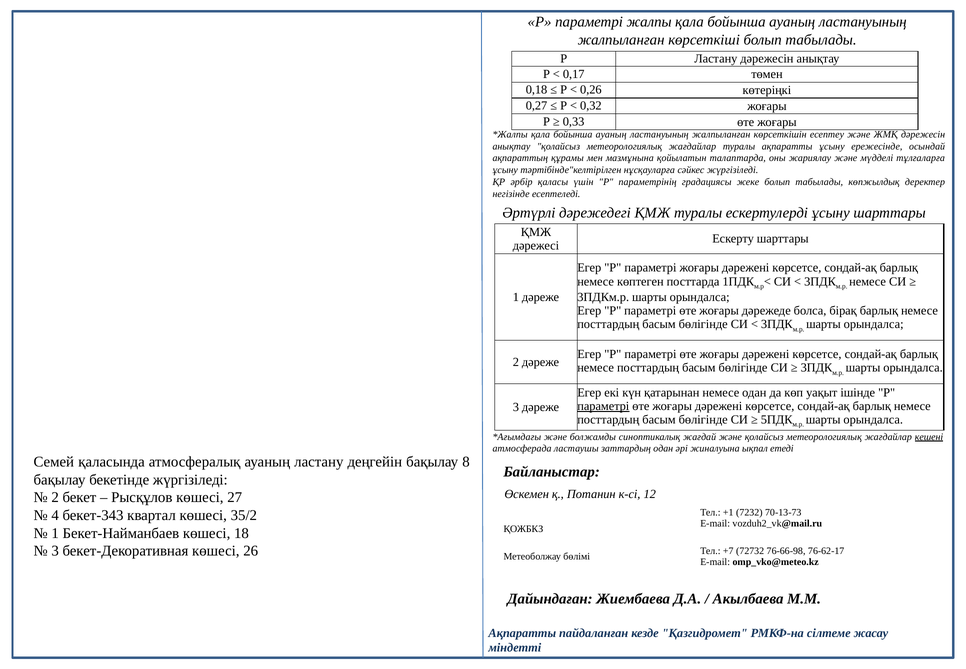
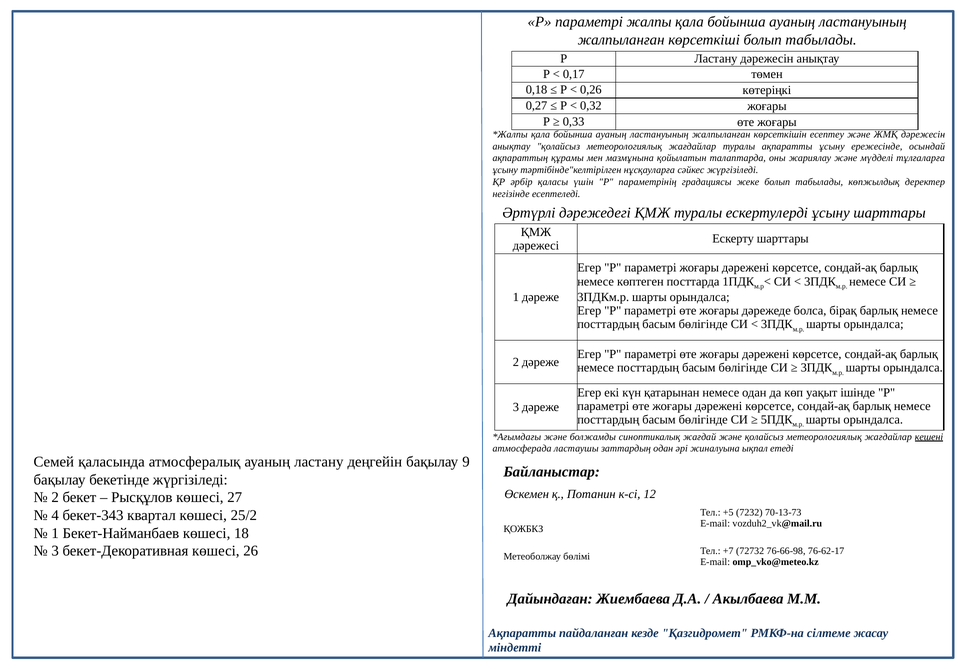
параметрі underline: present -> none (603, 406)
8: 8 -> 9 (466, 462)
+1: +1 -> +5 (728, 512)
35/2: 35/2 -> 25/2 (244, 515)
